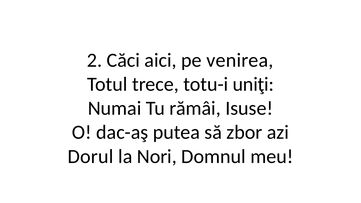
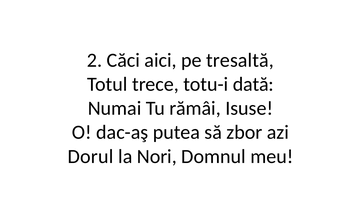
venirea: venirea -> tresaltă (240, 60)
uniţi: uniţi -> dată (253, 84)
